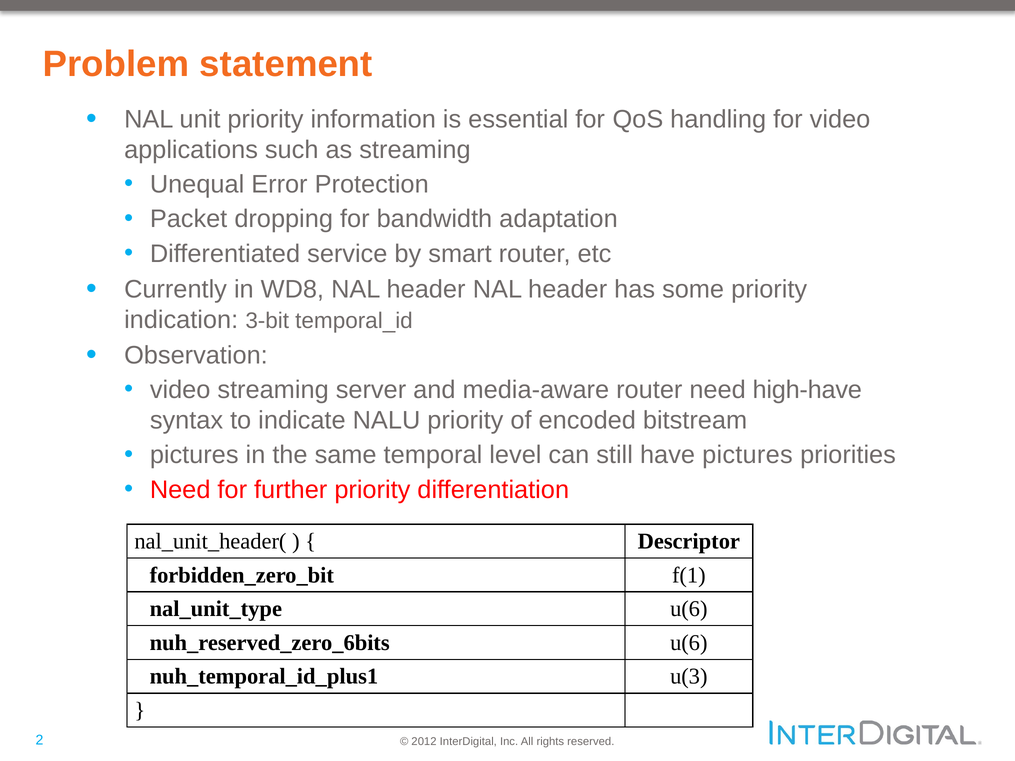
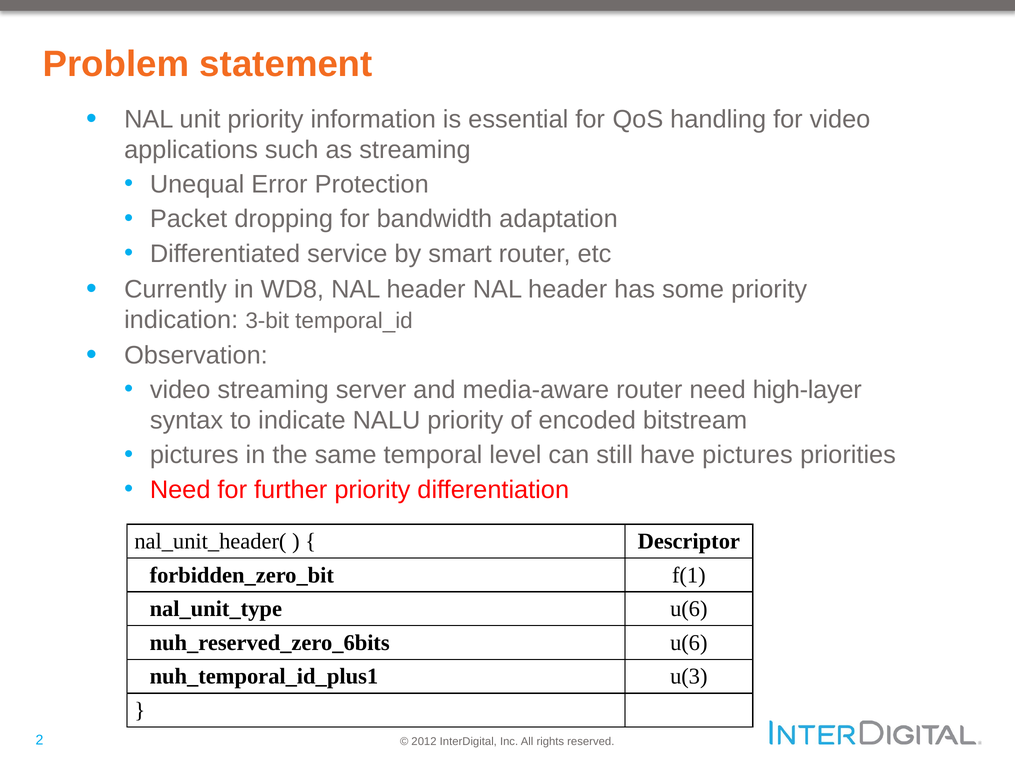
high-have: high-have -> high-layer (807, 390)
